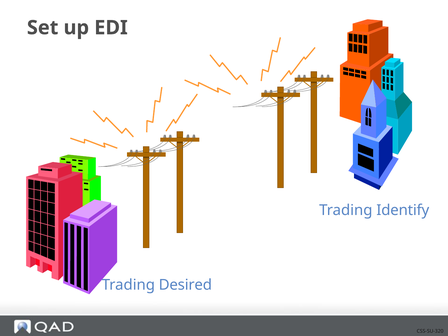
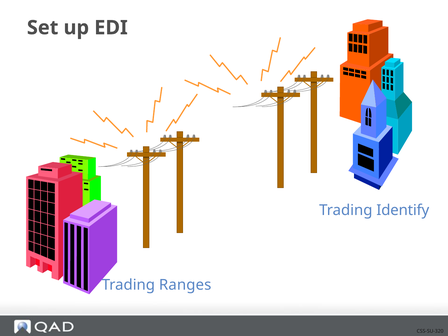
Desired: Desired -> Ranges (185, 285)
